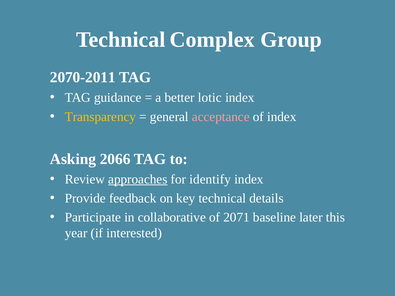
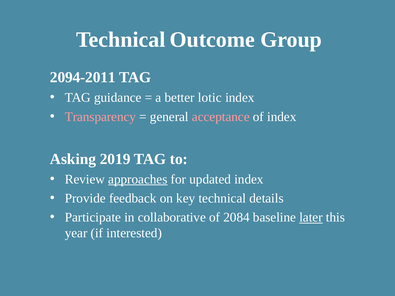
Complex: Complex -> Outcome (212, 40)
2070-2011: 2070-2011 -> 2094-2011 (83, 77)
Transparency colour: yellow -> pink (100, 117)
2066: 2066 -> 2019 (115, 159)
identify: identify -> updated (210, 179)
2071: 2071 -> 2084 (237, 218)
later underline: none -> present (311, 218)
